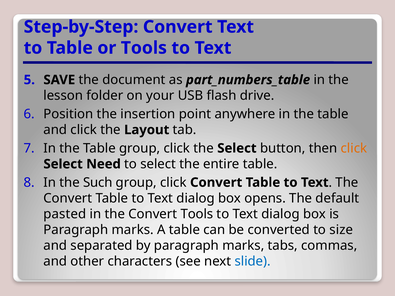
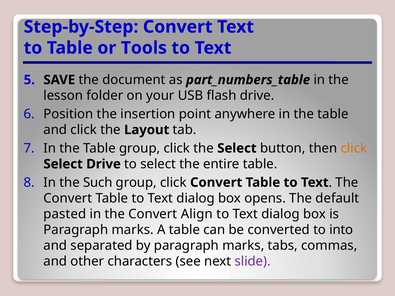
Select Need: Need -> Drive (104, 164)
Convert Tools: Tools -> Align (197, 214)
size: size -> into (341, 230)
slide colour: blue -> purple (253, 262)
